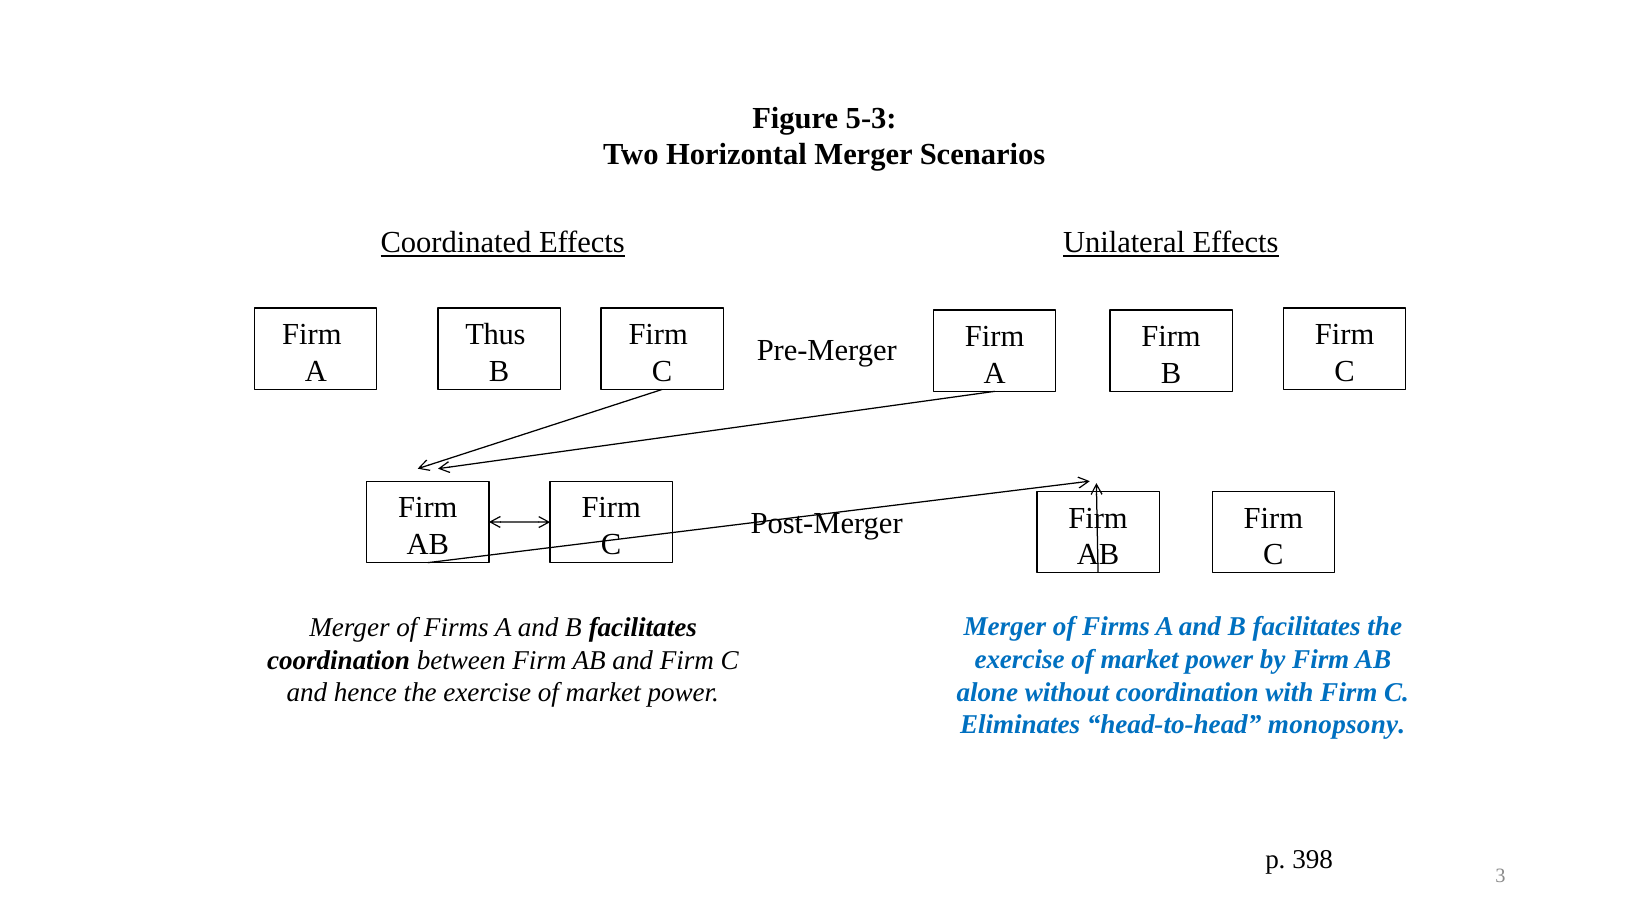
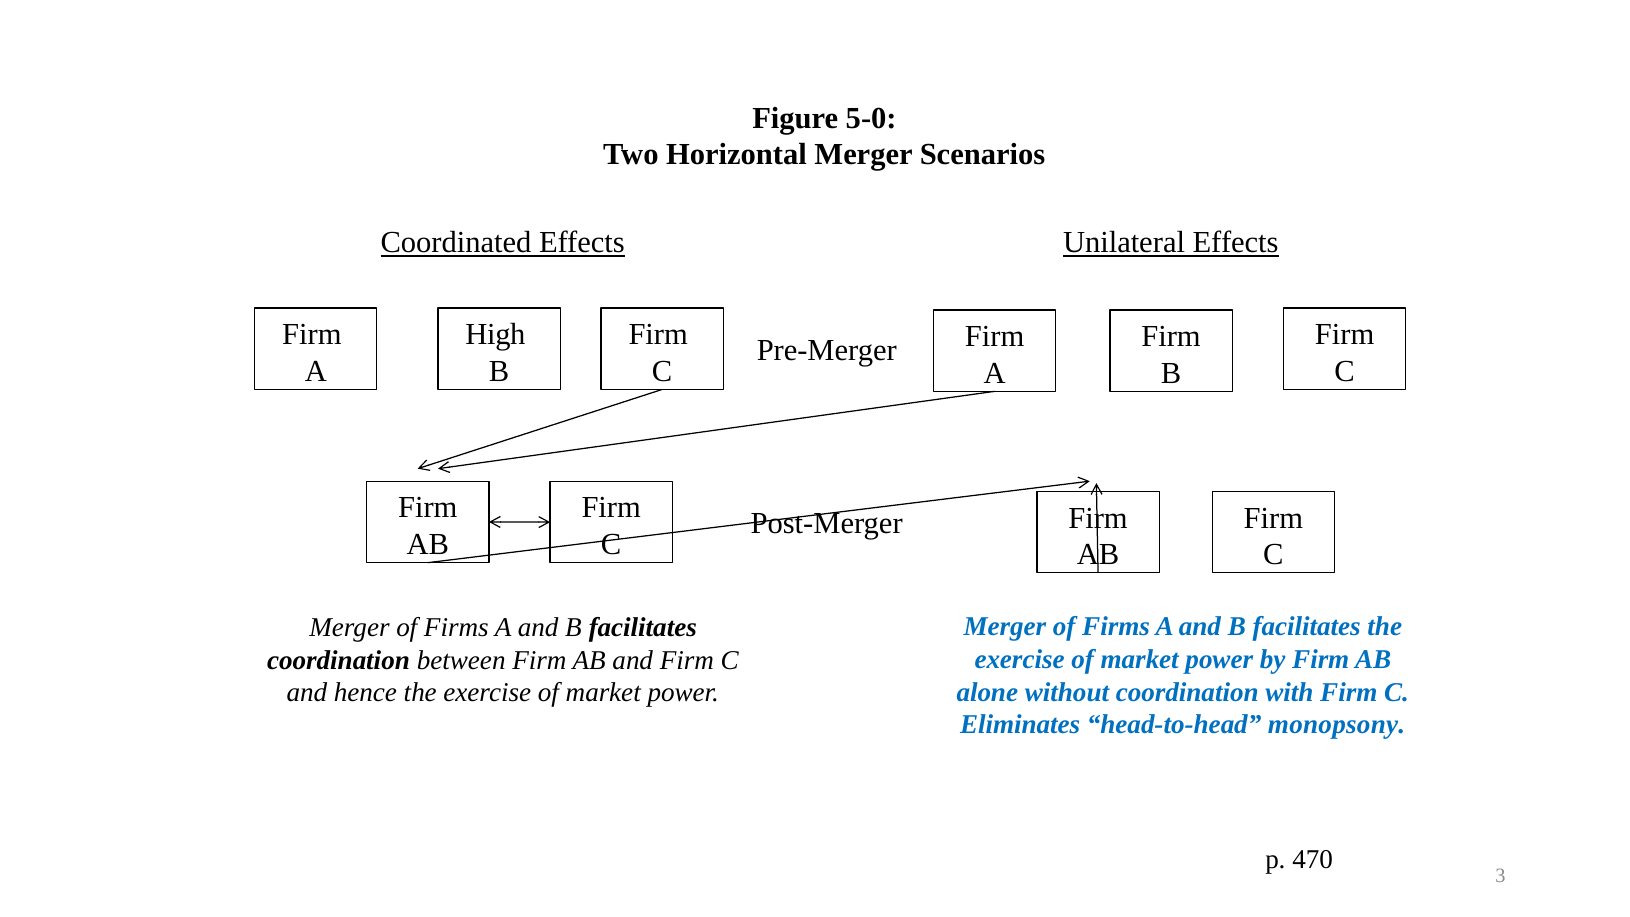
5-3: 5-3 -> 5-0 (871, 118)
Thus: Thus -> High (495, 334)
398: 398 -> 470 (1313, 859)
